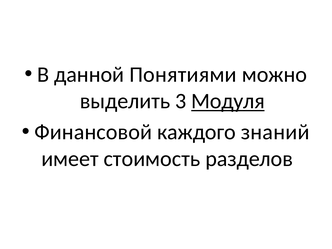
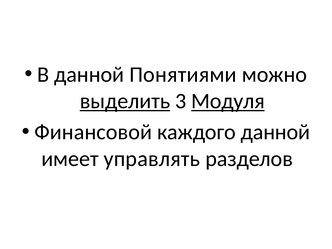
выделить underline: none -> present (125, 101)
каждого знаний: знаний -> данной (275, 132)
стоимость: стоимость -> управлять (152, 159)
